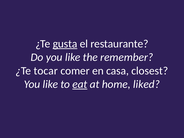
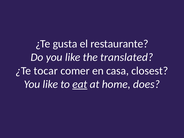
gusta underline: present -> none (65, 44)
remember: remember -> translated (127, 57)
liked: liked -> does (146, 84)
